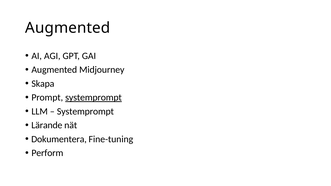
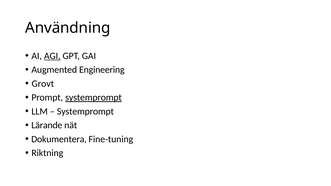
Augmented: Augmented -> Användning (68, 28)
AGI underline: none -> present (52, 56)
Midjourney: Midjourney -> Engineering (102, 70)
Skapa: Skapa -> Grovt (43, 84)
Perform: Perform -> Riktning (47, 153)
